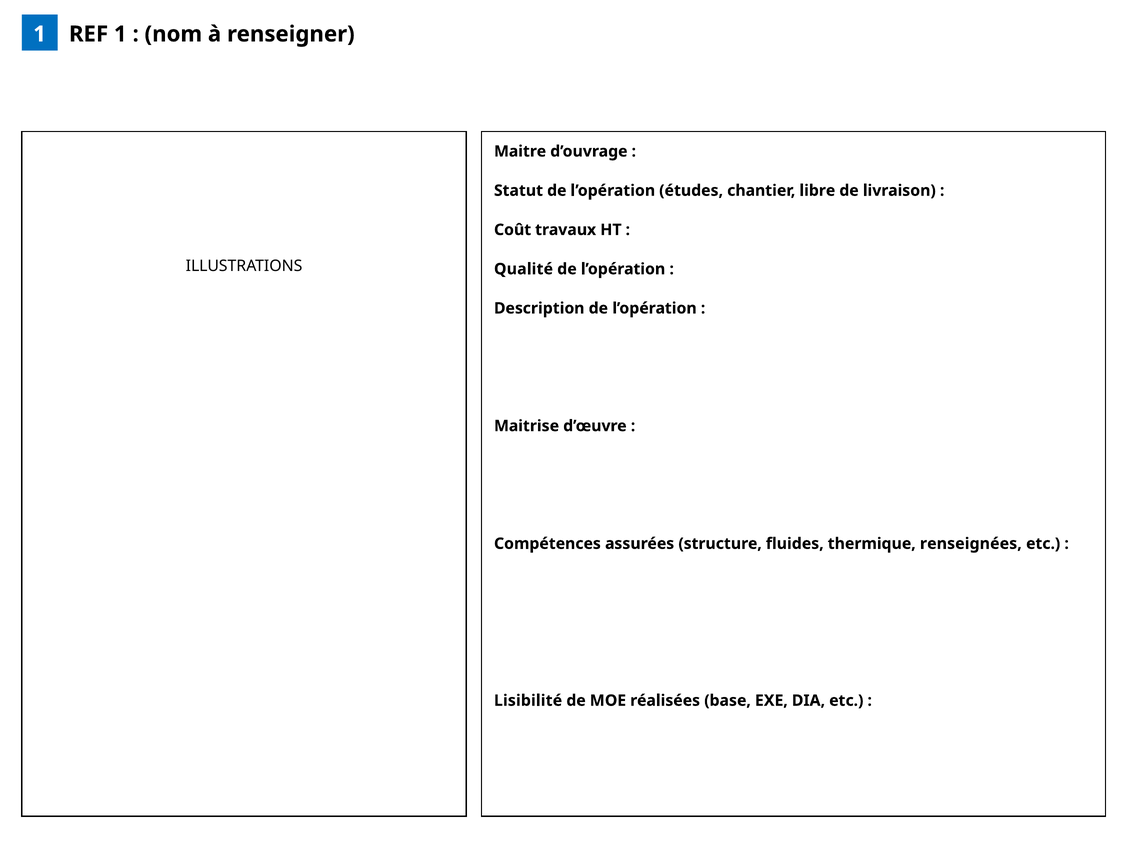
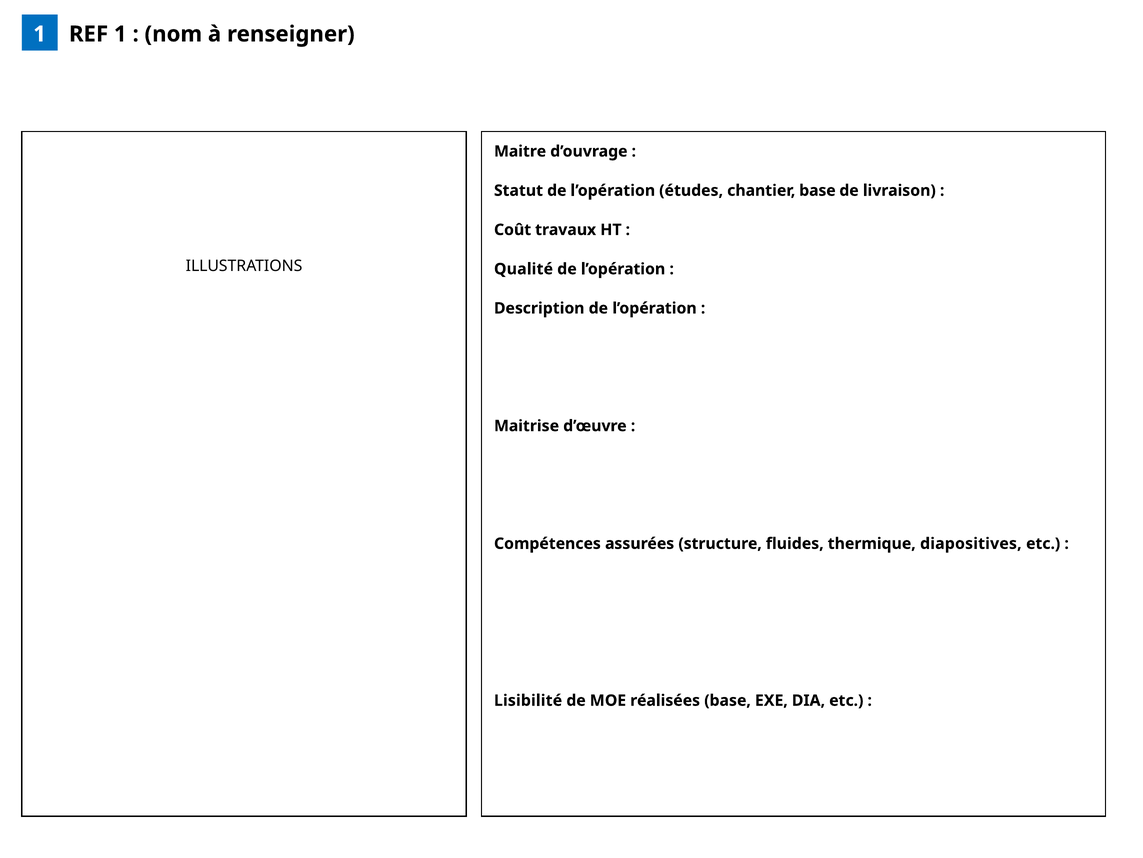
chantier libre: libre -> base (817, 190)
renseignées: renseignées -> diapositives (971, 543)
